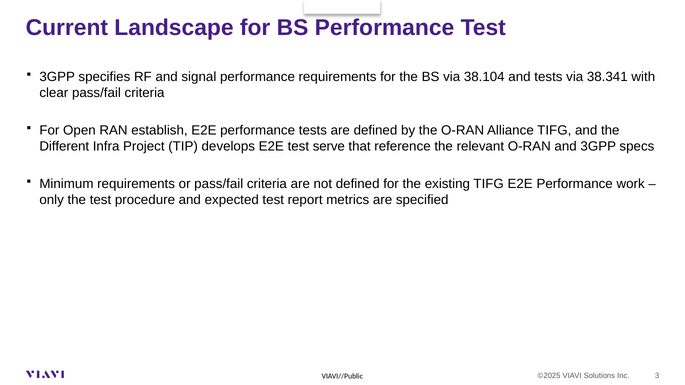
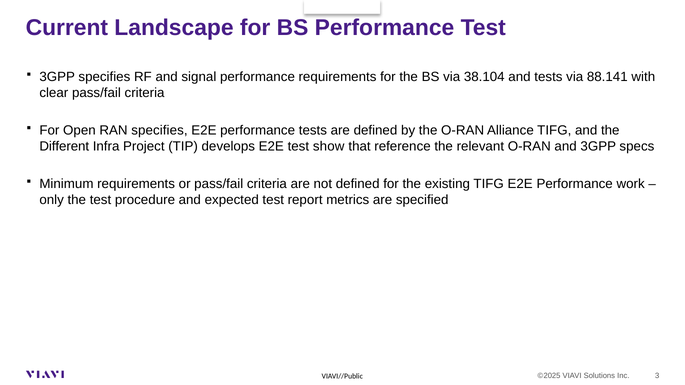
38.341: 38.341 -> 88.141 (607, 77)
RAN establish: establish -> specifies (159, 130)
serve: serve -> show (329, 146)
